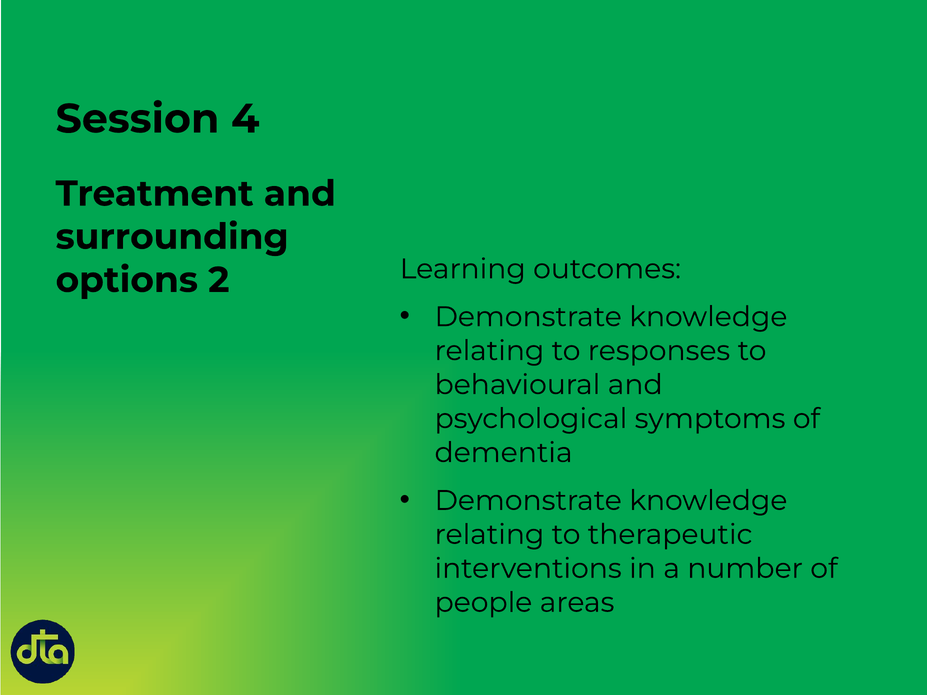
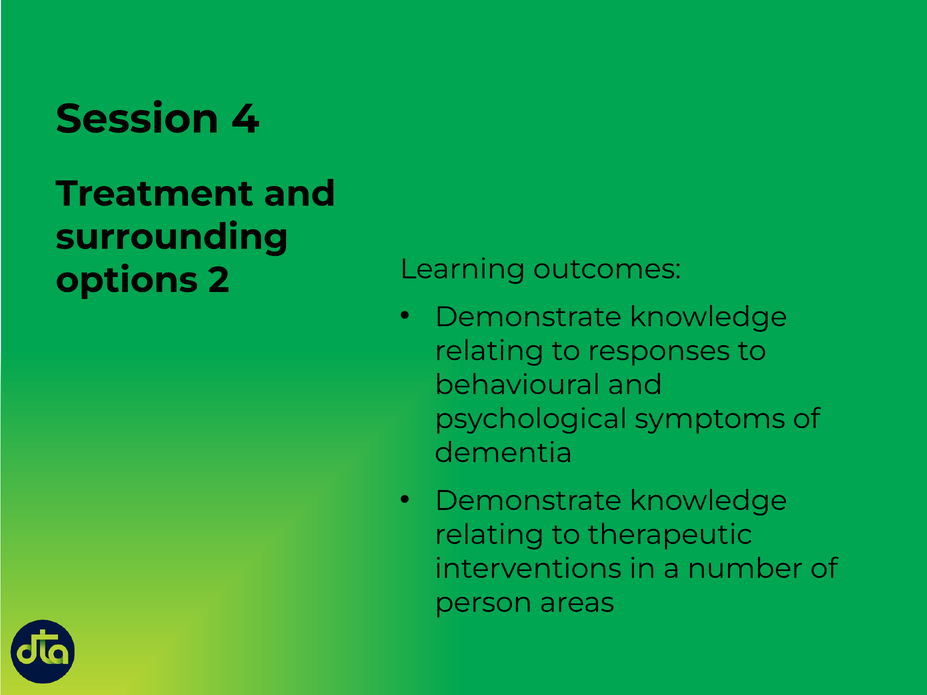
people: people -> person (483, 603)
